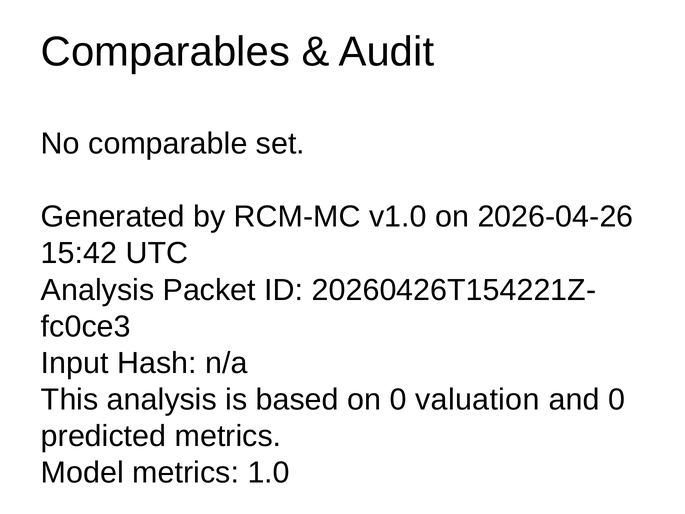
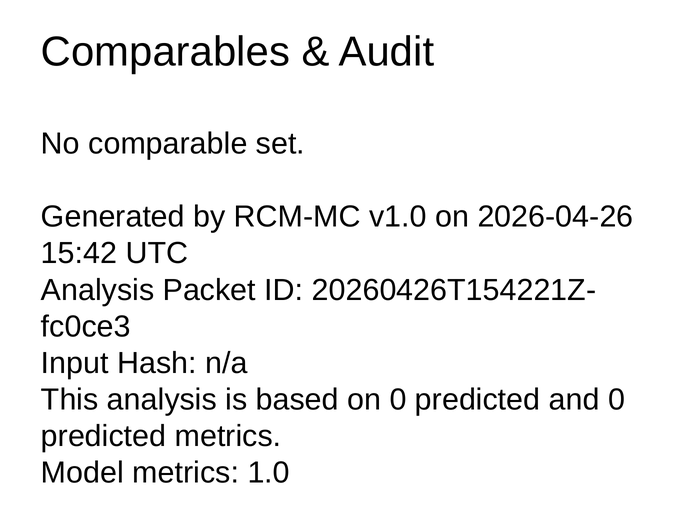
on 0 valuation: valuation -> predicted (478, 399)
